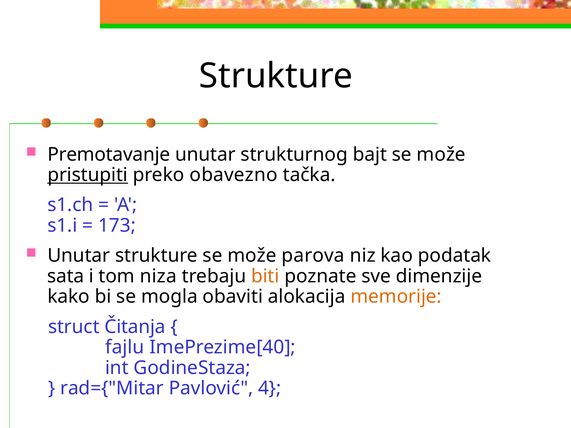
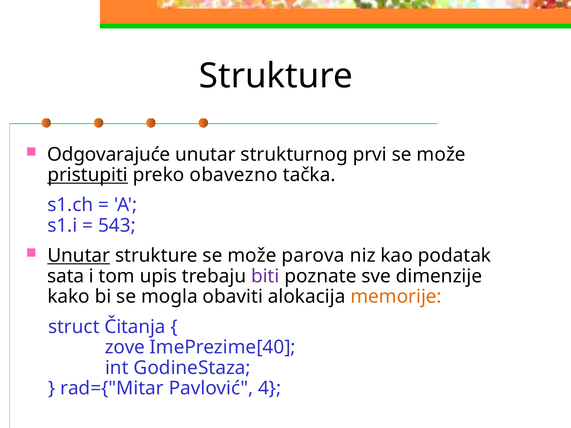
Premotavanje: Premotavanje -> Odgovarajuće (109, 155)
bajt: bajt -> prvi (370, 155)
173: 173 -> 543 (117, 226)
Unutar underline: none -> present (79, 256)
niza: niza -> upis (158, 276)
biti colour: orange -> purple (265, 276)
fajlu: fajlu -> zove (125, 347)
